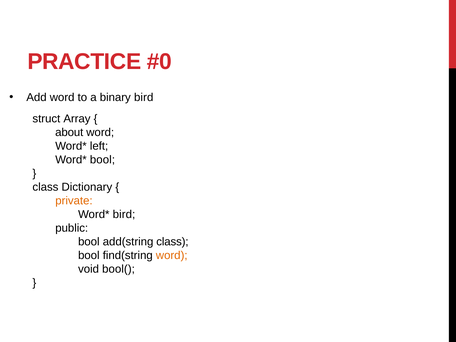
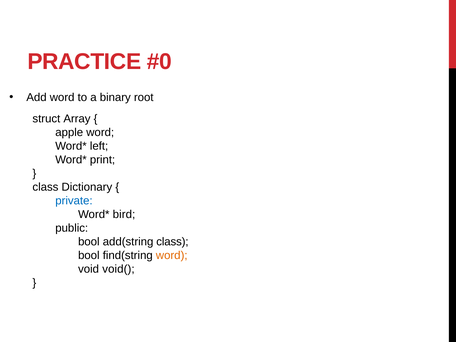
binary bird: bird -> root (144, 97)
about: about -> apple (69, 132)
bool: bool -> print (103, 160)
private colour: orange -> blue (74, 201)
bool(: bool( -> void( (118, 269)
